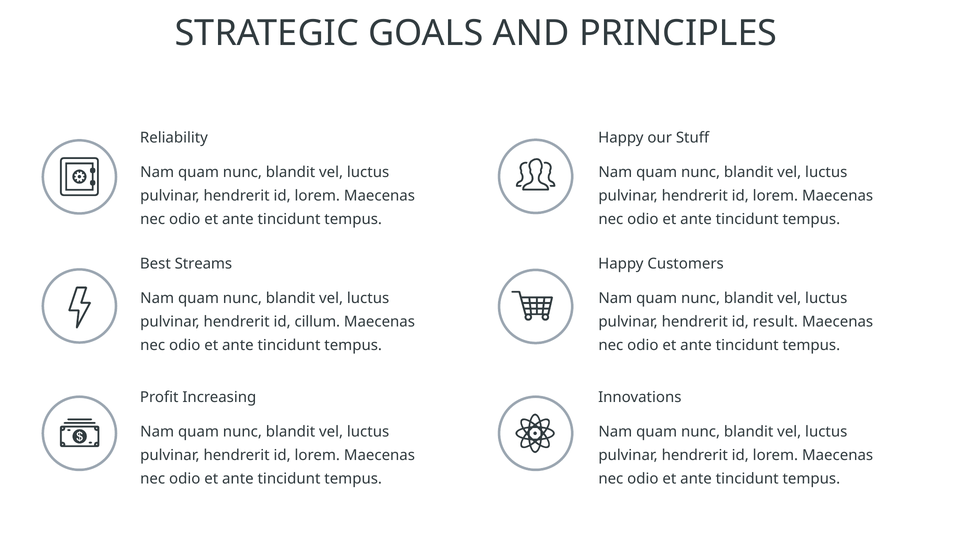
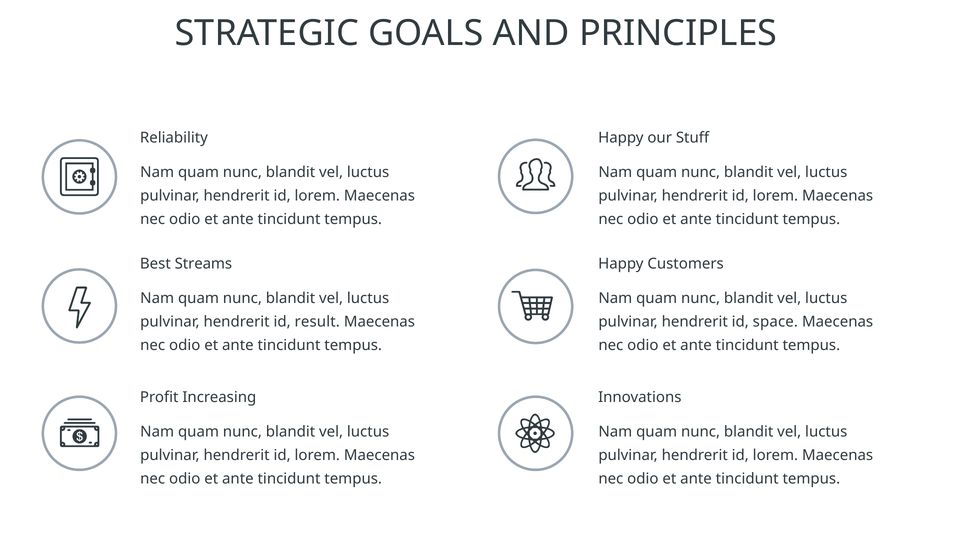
cillum: cillum -> result (317, 322)
result: result -> space (775, 322)
